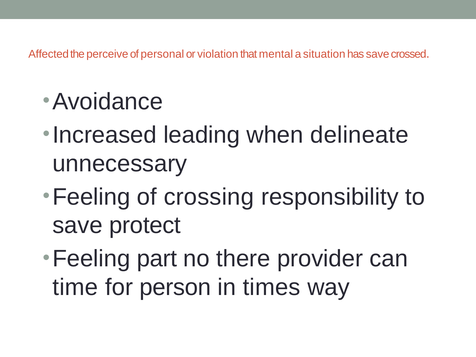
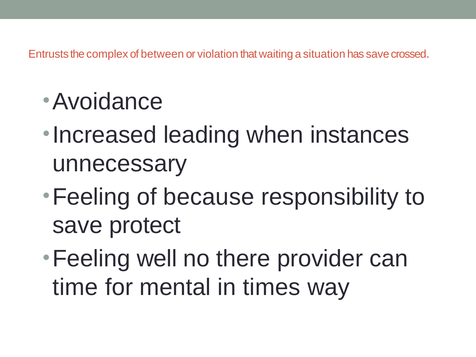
Affected: Affected -> Entrusts (49, 54)
perceive: perceive -> complex (107, 54)
personal: personal -> between (162, 54)
mental: mental -> waiting (276, 54)
delineate: delineate -> instances (360, 135)
crossing: crossing -> because (209, 197)
part: part -> well (157, 259)
person: person -> mental (175, 287)
